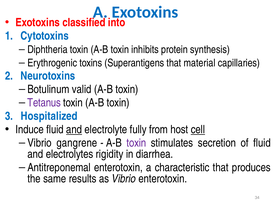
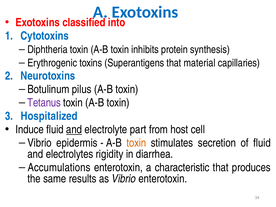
valid: valid -> pilus (82, 89)
fully: fully -> part (138, 130)
cell underline: present -> none (198, 130)
gangrene: gangrene -> epidermis (77, 143)
toxin colour: purple -> orange (136, 143)
Antitreponemal: Antitreponemal -> Accumulations (59, 168)
